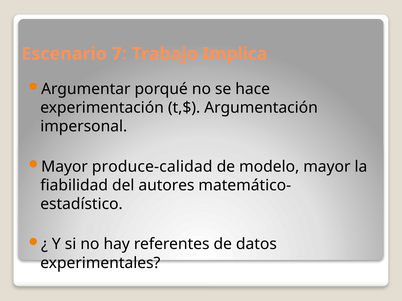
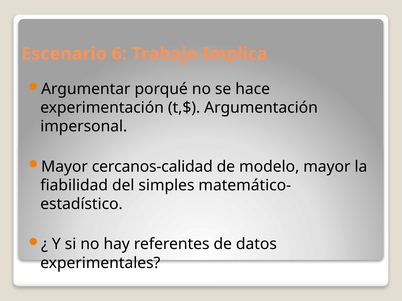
7: 7 -> 6 (119, 54)
produce-calidad: produce-calidad -> cercanos-calidad (152, 167)
autores: autores -> simples (166, 186)
